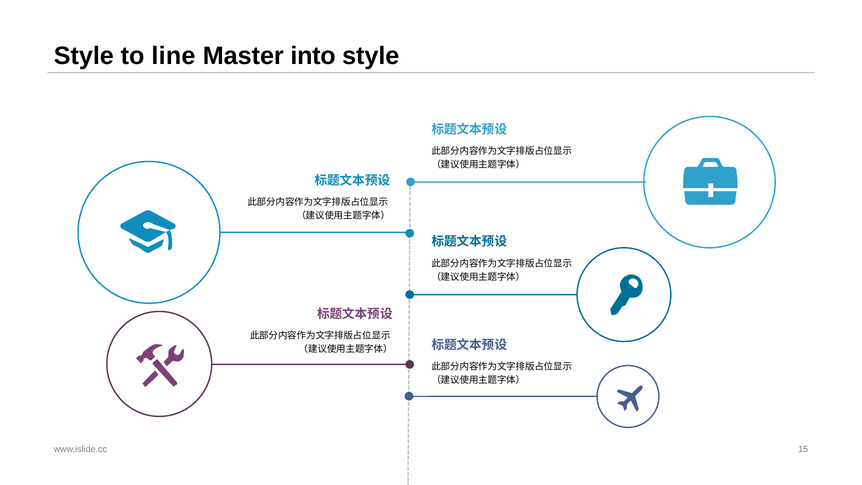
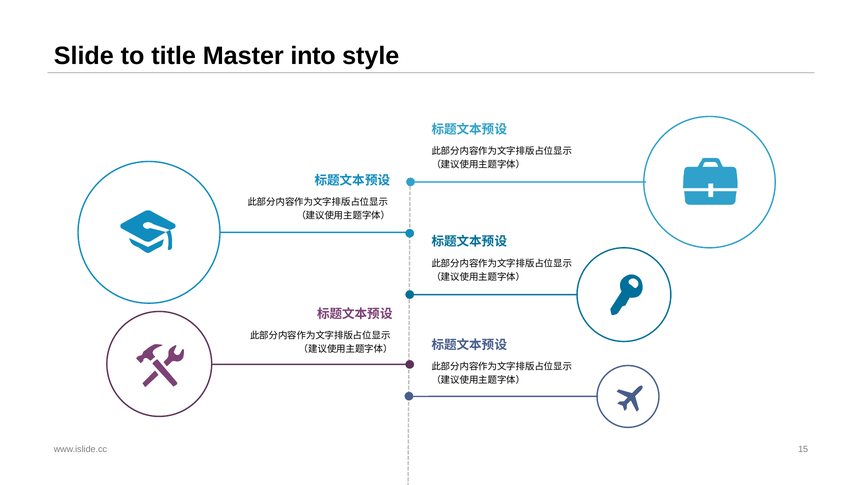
Style: Style -> Slide (84, 56)
line: line -> title (174, 56)
